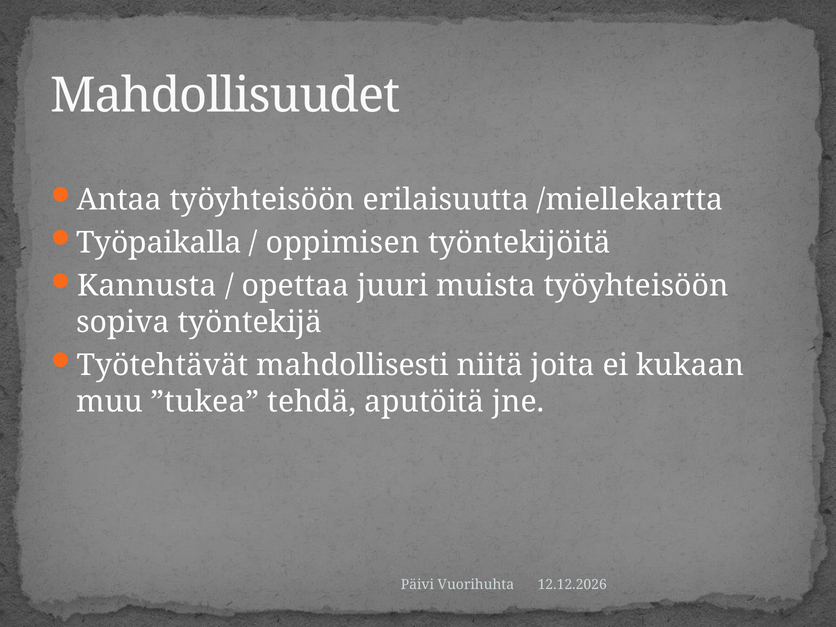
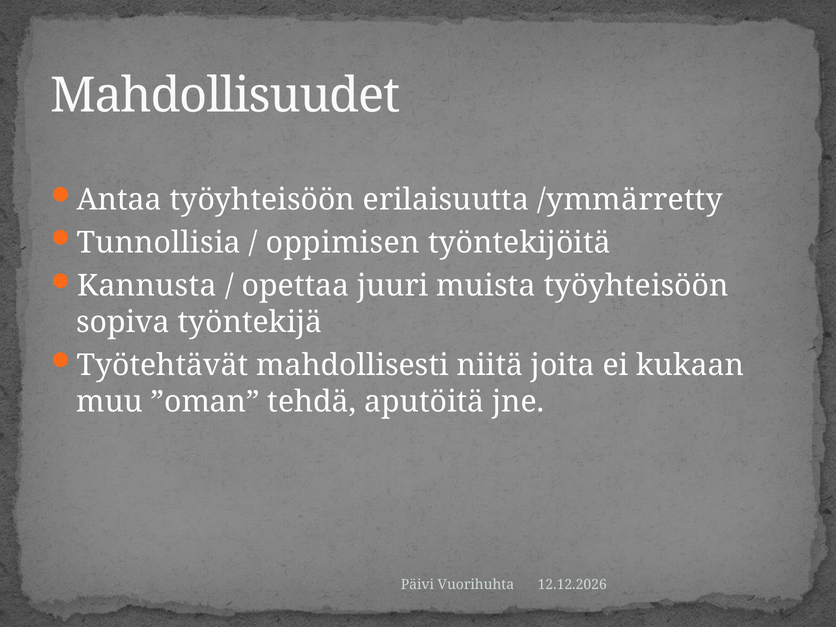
/miellekartta: /miellekartta -> /ymmärretty (630, 200)
Työpaikalla: Työpaikalla -> Tunnollisia (159, 243)
”tukea: ”tukea -> ”oman (205, 402)
